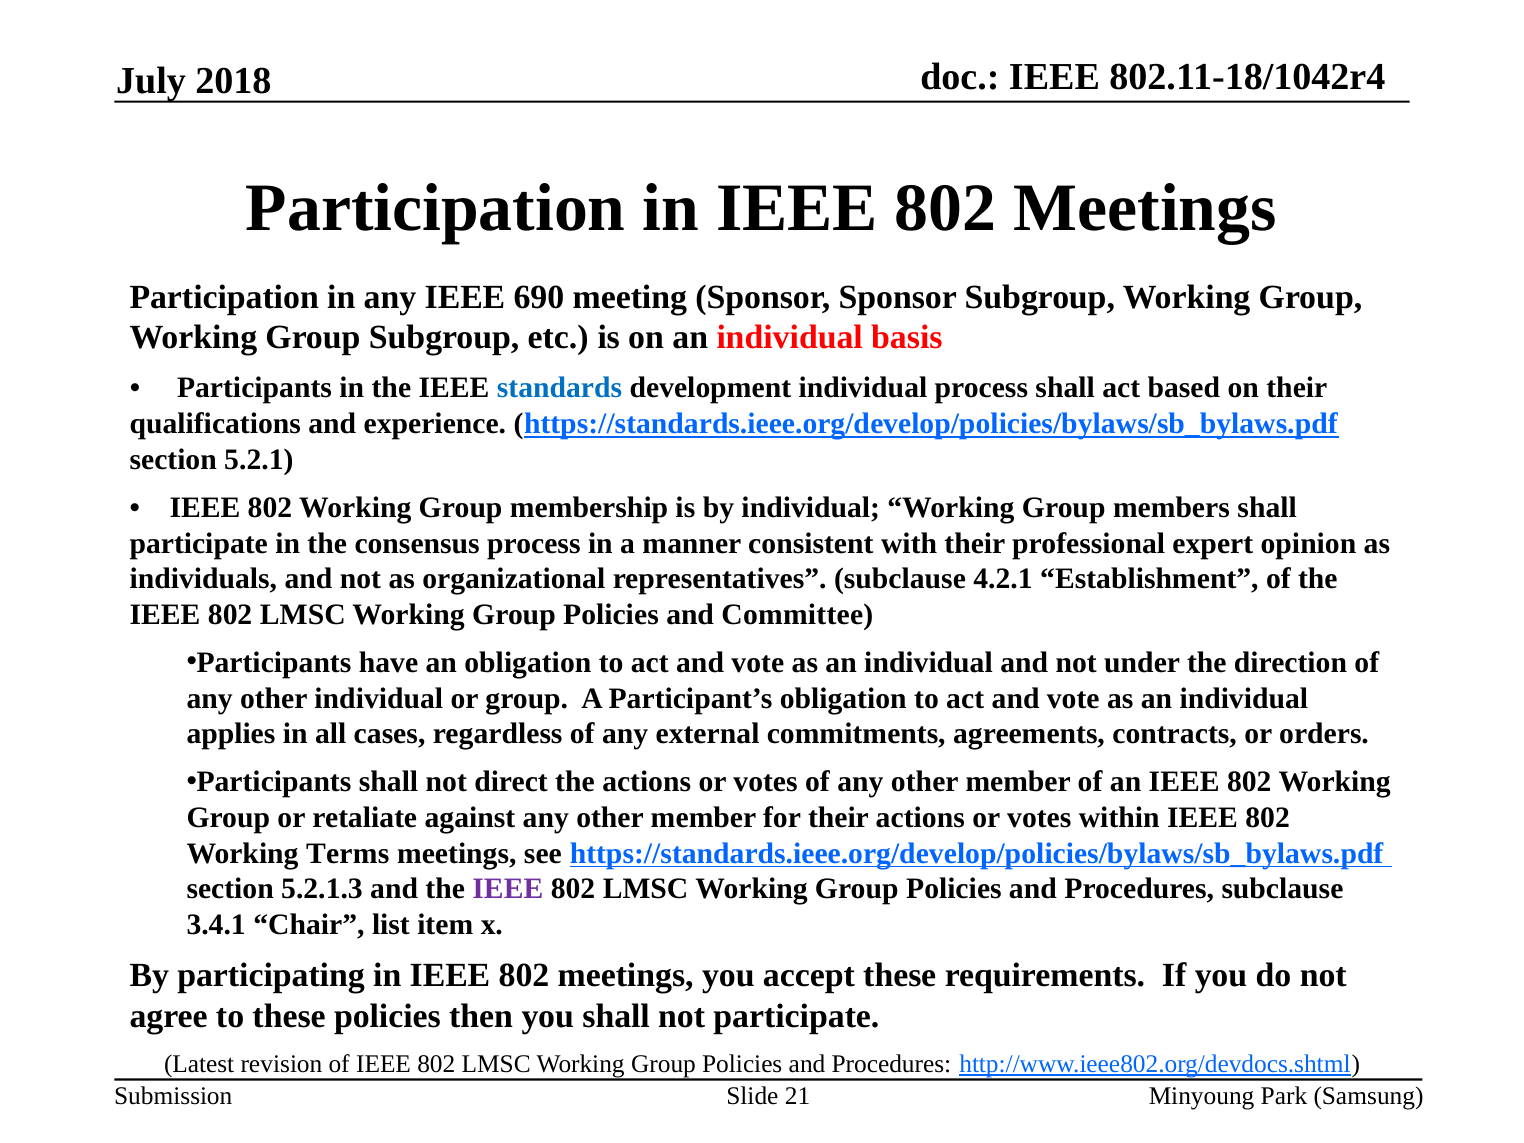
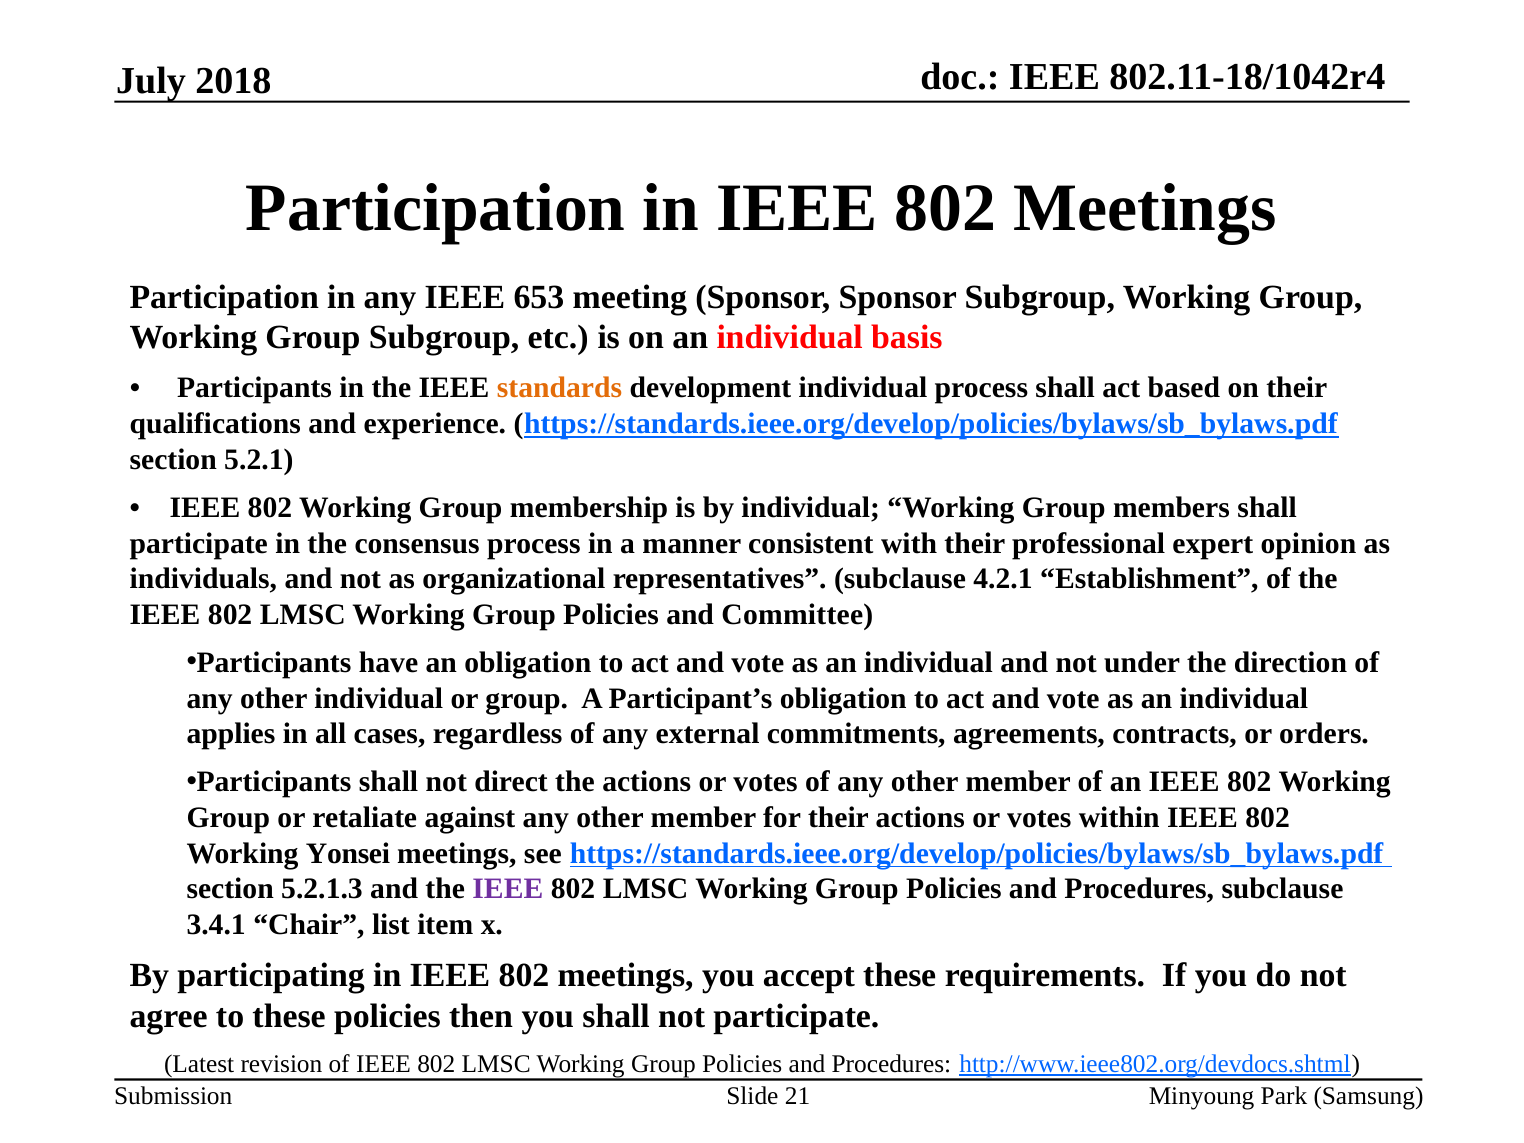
690: 690 -> 653 (539, 297)
standards colour: blue -> orange (560, 388)
Terms: Terms -> Yonsei (348, 853)
